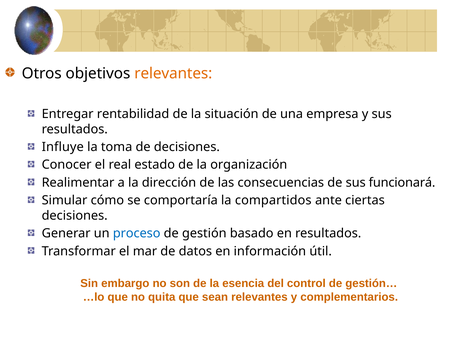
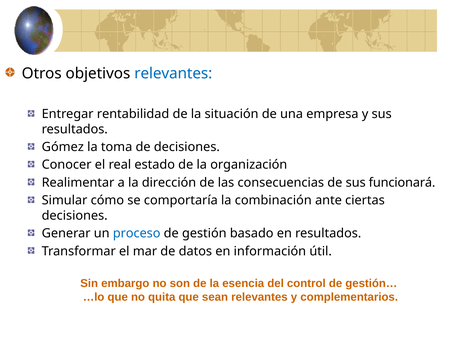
relevantes colour: orange -> blue (173, 73)
Influye: Influye -> Gómez (63, 147)
compartidos: compartidos -> combinación (273, 200)
